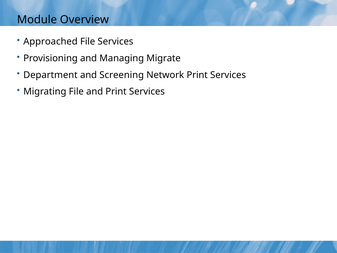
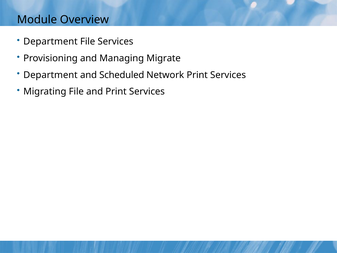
Approached: Approached -> Department (50, 42)
Screening: Screening -> Scheduled (122, 75)
